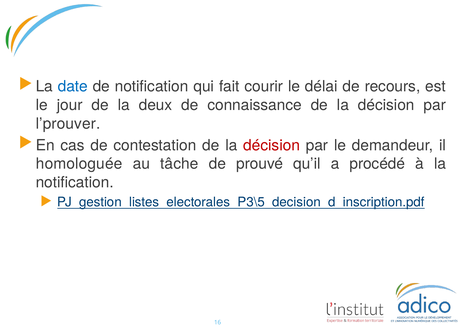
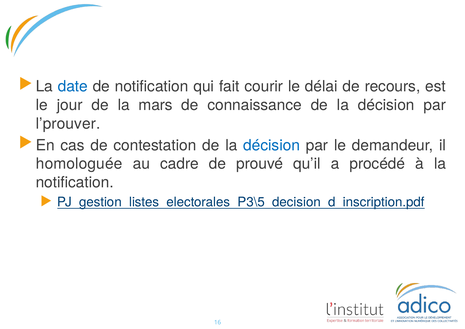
deux: deux -> mars (156, 105)
décision colour: red -> blue (272, 145)
tâche: tâche -> cadre (179, 164)
